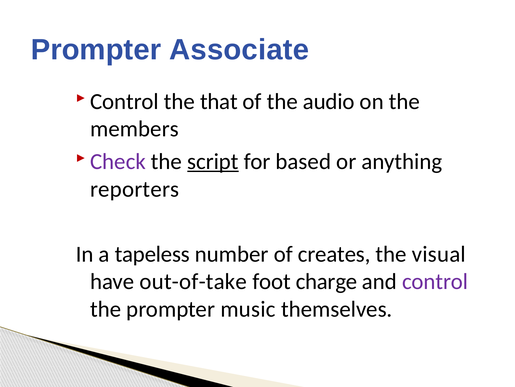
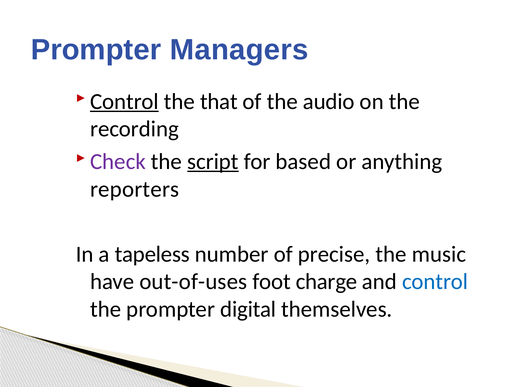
Associate: Associate -> Managers (239, 50)
Control underline: none -> present (124, 101)
members: members -> recording (134, 129)
creates: creates -> precise (334, 254)
visual: visual -> music (439, 254)
out-of-take: out-of-take -> out-of-uses (193, 281)
control colour: purple -> blue (435, 281)
music: music -> digital (248, 309)
